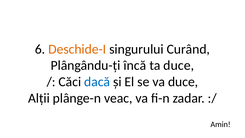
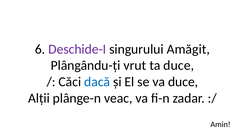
Deschide-I colour: orange -> purple (77, 49)
Curând: Curând -> Amăgit (188, 49)
încă: încă -> vrut (135, 65)
